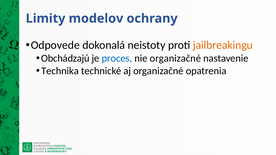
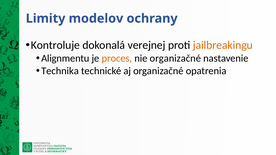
Odpovede: Odpovede -> Kontroluje (55, 45)
neistoty: neistoty -> verejnej (147, 45)
Obchádzajú: Obchádzajú -> Alignmentu (65, 58)
proces colour: blue -> orange (117, 58)
